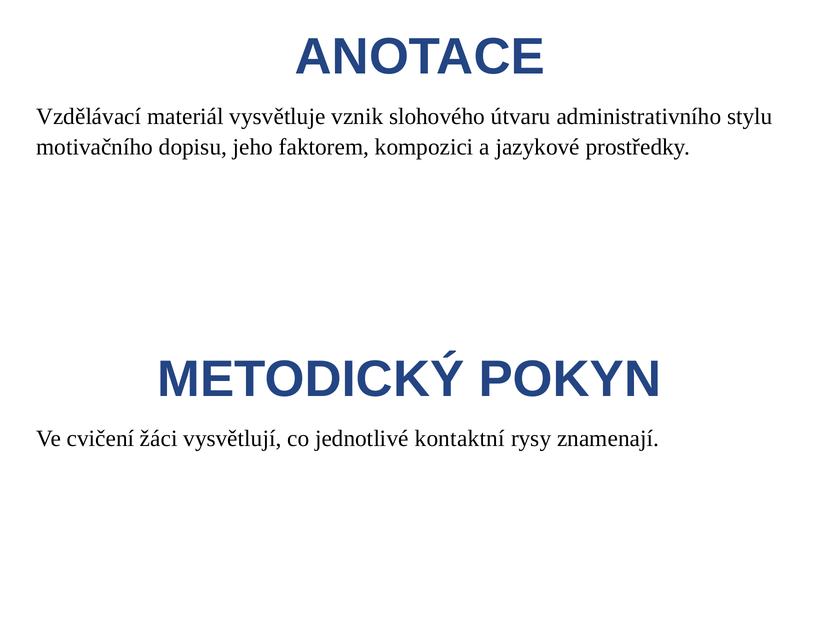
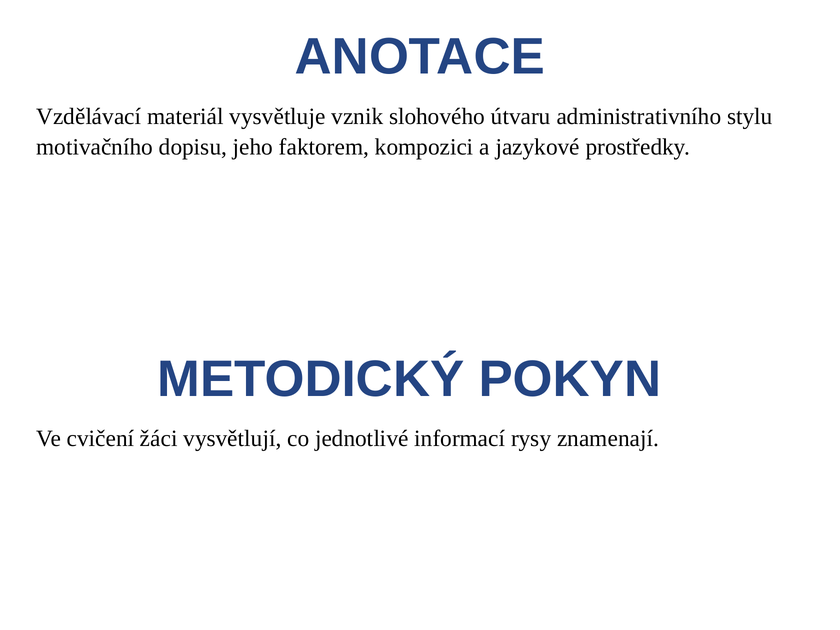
kontaktní: kontaktní -> informací (460, 439)
